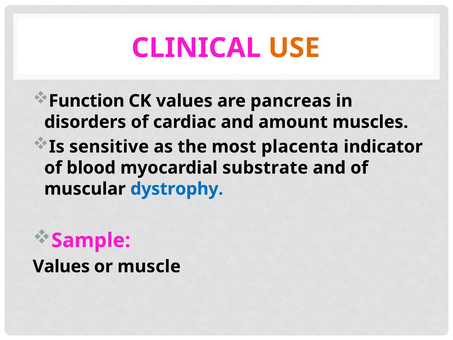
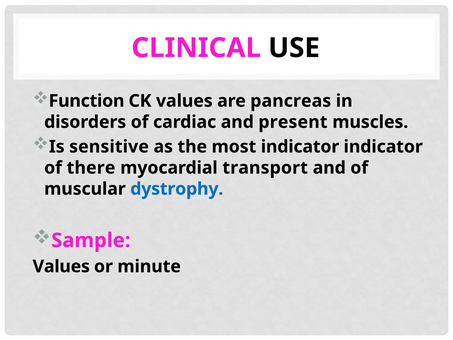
USE colour: orange -> black (294, 48)
amount: amount -> present (293, 122)
most placenta: placenta -> indicator (300, 147)
blood: blood -> there (91, 168)
substrate: substrate -> transport (265, 168)
muscle: muscle -> minute (149, 266)
